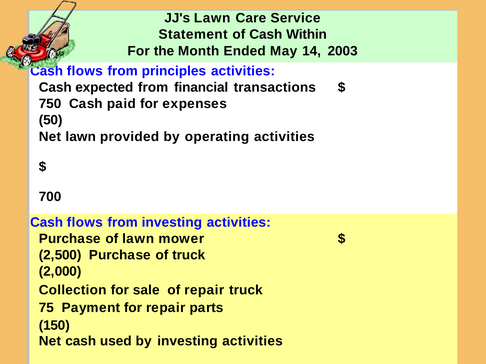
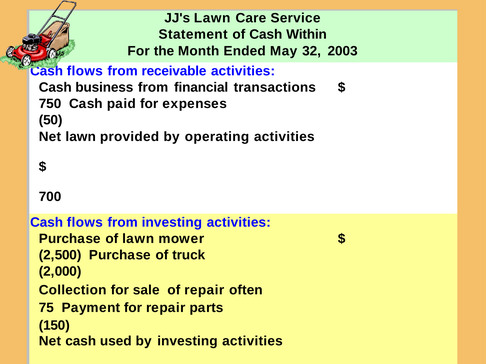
14: 14 -> 32 (312, 51)
principles: principles -> receivable (174, 71)
expected: expected -> business (104, 88)
repair truck: truck -> often (246, 290)
